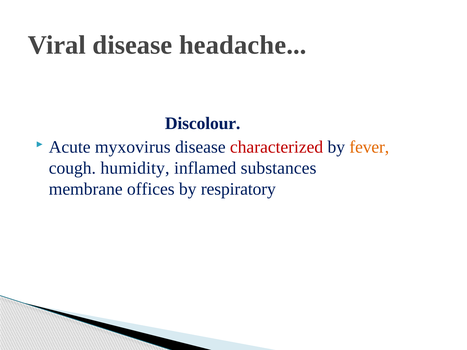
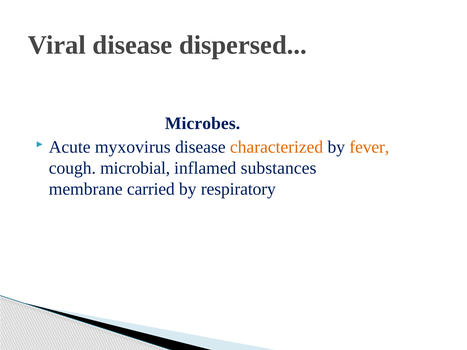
headache: headache -> dispersed (243, 45)
Discolour: Discolour -> Microbes (203, 123)
characterized colour: red -> orange (277, 147)
humidity: humidity -> microbial (135, 168)
offices: offices -> carried (151, 189)
